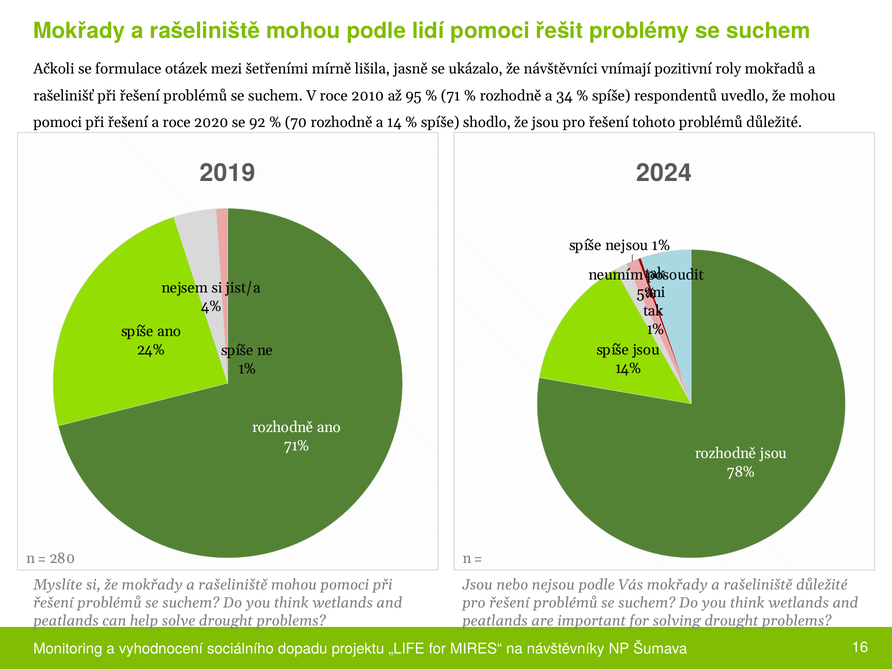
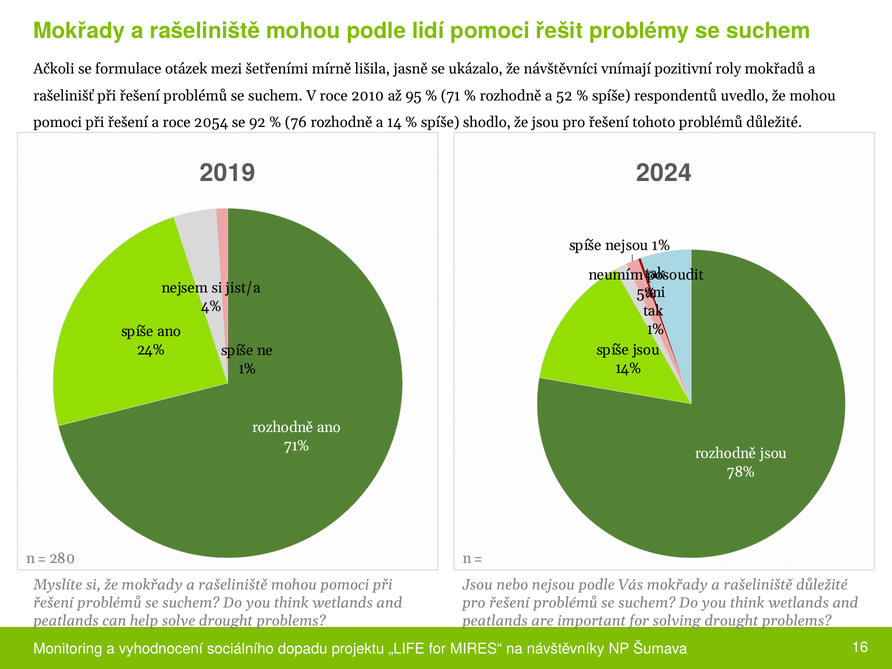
34: 34 -> 52 (564, 96)
2020: 2020 -> 2054 (211, 123)
70: 70 -> 76 (296, 123)
